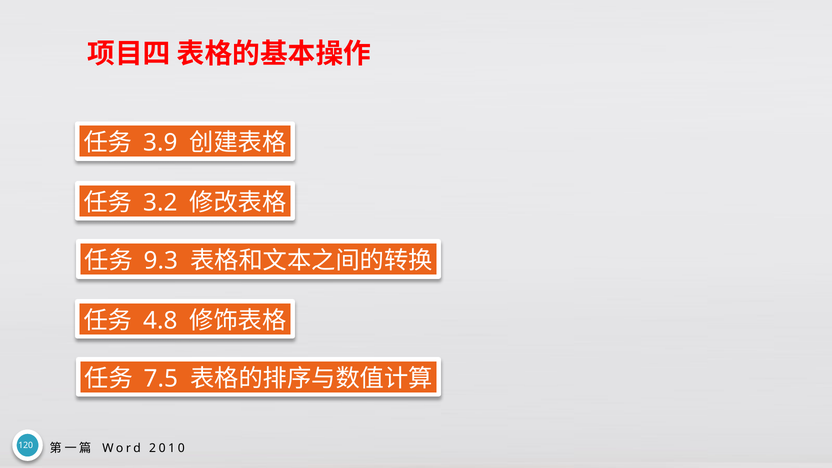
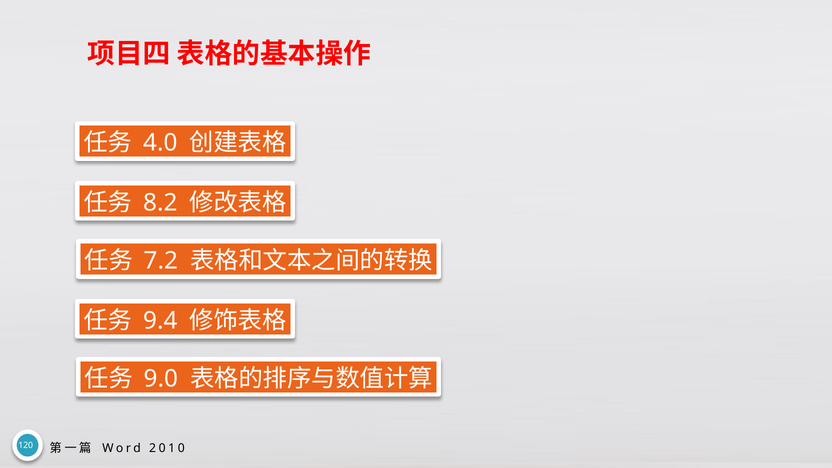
3.9: 3.9 -> 4.0 (160, 143)
3.2: 3.2 -> 8.2 (160, 203)
9.3: 9.3 -> 7.2 (161, 261)
4.8: 4.8 -> 9.4 (160, 320)
7.5: 7.5 -> 9.0 (161, 379)
